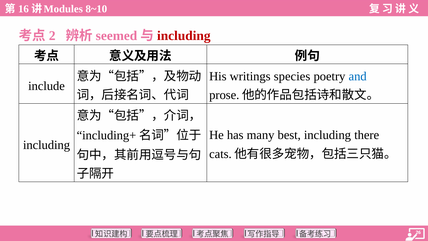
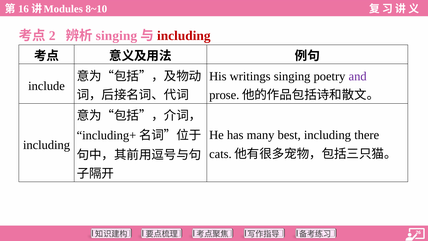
seemed: seemed -> singing (116, 36)
writings species: species -> singing (292, 76)
and colour: blue -> purple (358, 76)
